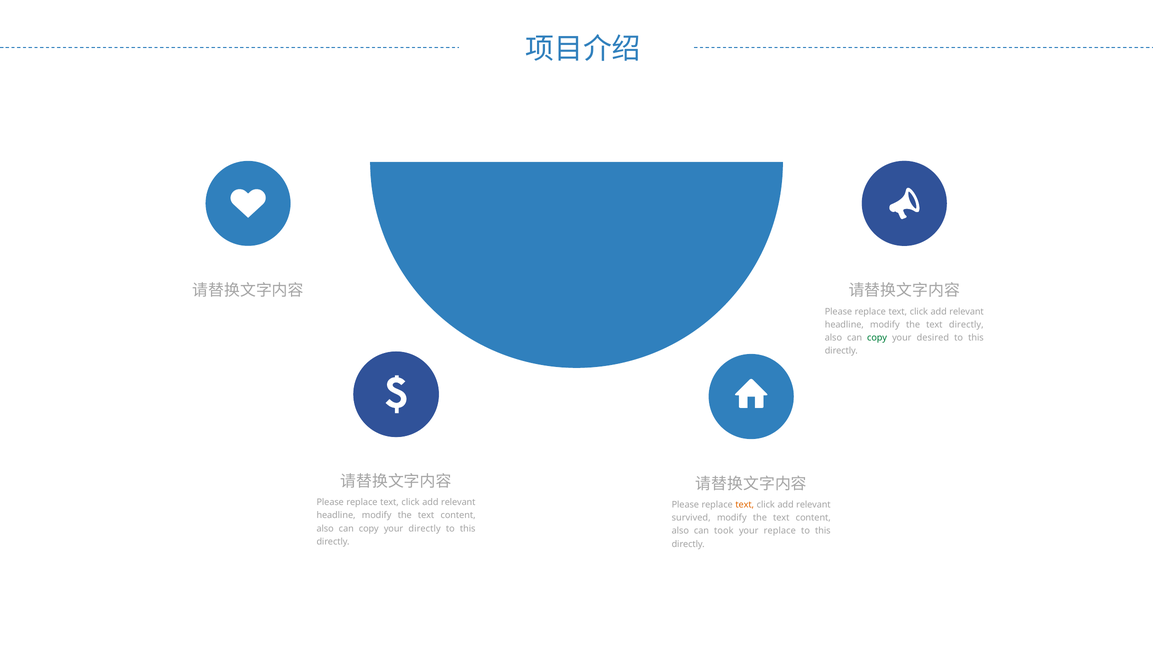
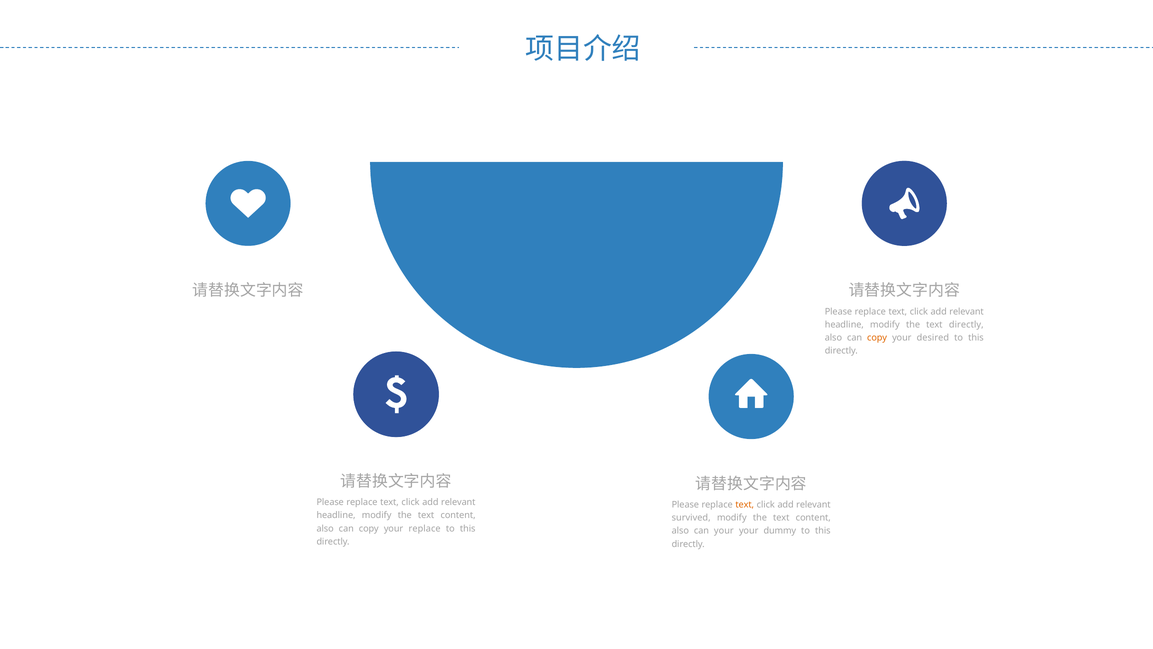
copy colour: green -> orange (877, 338)
your directly: directly -> replace (425, 528)
can took: took -> your (724, 531)
your replace: replace -> dummy (780, 531)
